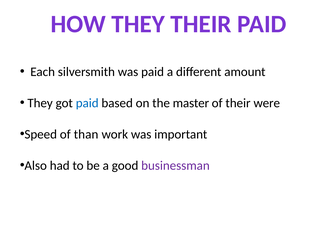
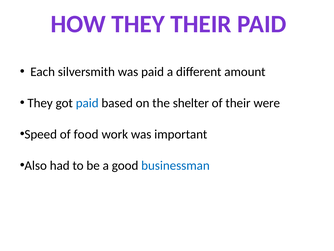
master: master -> shelter (191, 103)
than: than -> food (86, 134)
businessman colour: purple -> blue (175, 165)
